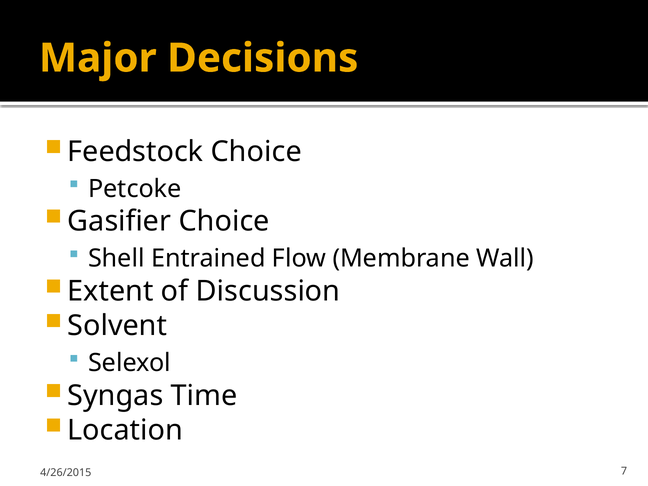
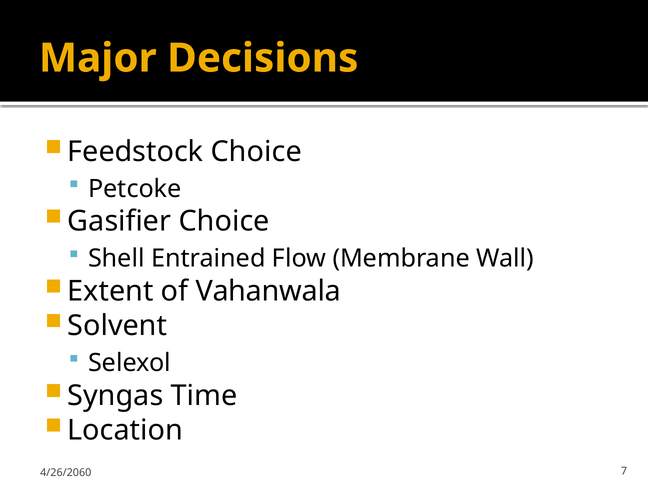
Discussion: Discussion -> Vahanwala (268, 291)
4/26/2015: 4/26/2015 -> 4/26/2060 (66, 473)
